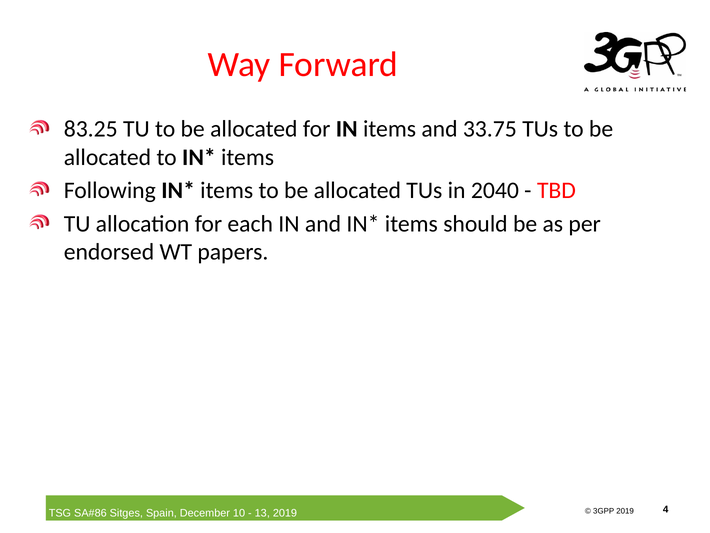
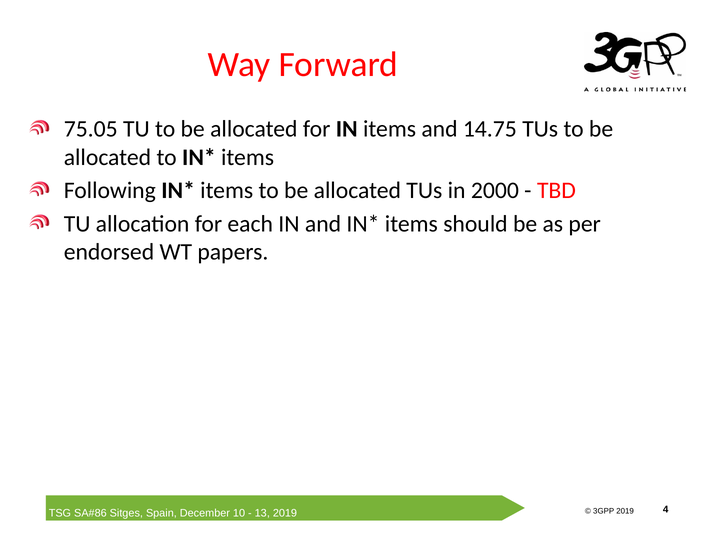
83.25: 83.25 -> 75.05 (91, 129)
33.75: 33.75 -> 14.75 (490, 129)
2040: 2040 -> 2000 (495, 190)
